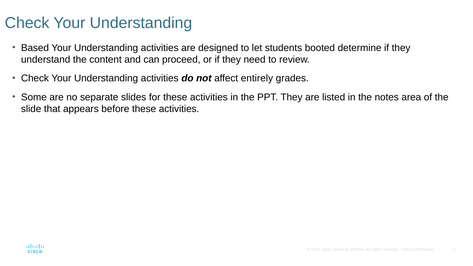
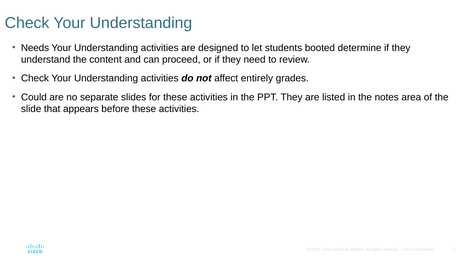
Based: Based -> Needs (35, 48)
Some: Some -> Could (34, 97)
